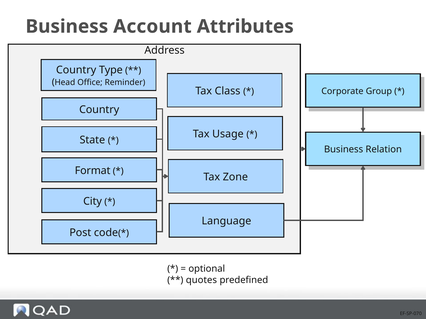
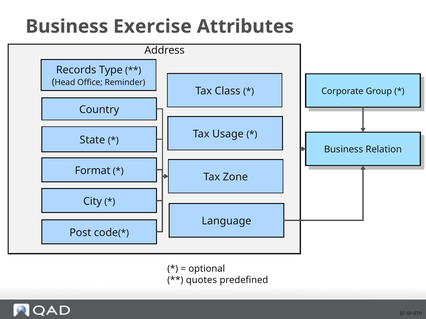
Account: Account -> Exercise (152, 27)
Country: Country -> Records (76, 70)
